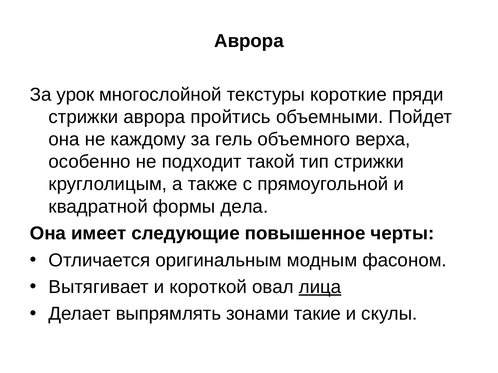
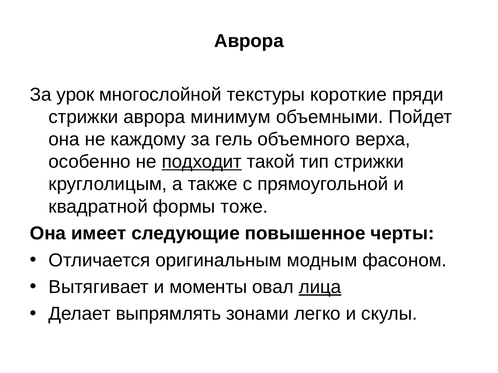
пройтись: пройтись -> минимум (231, 117)
подходит underline: none -> present (202, 162)
дела: дела -> тоже (244, 207)
короткой: короткой -> моменты (208, 287)
такие: такие -> легко (317, 314)
